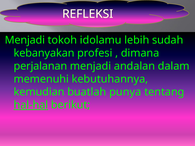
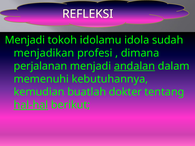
lebih: lebih -> idola (137, 40)
kebanyakan: kebanyakan -> menjadikan (44, 53)
andalan underline: none -> present (134, 66)
punya: punya -> dokter (125, 92)
